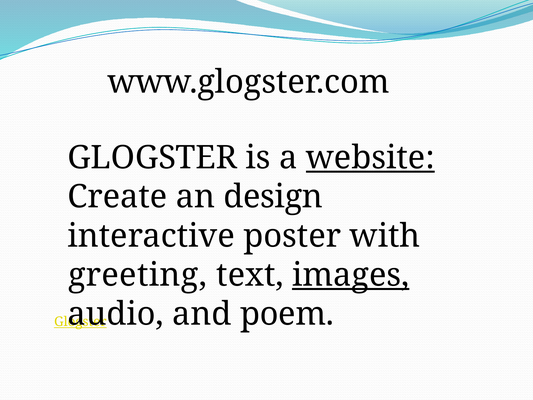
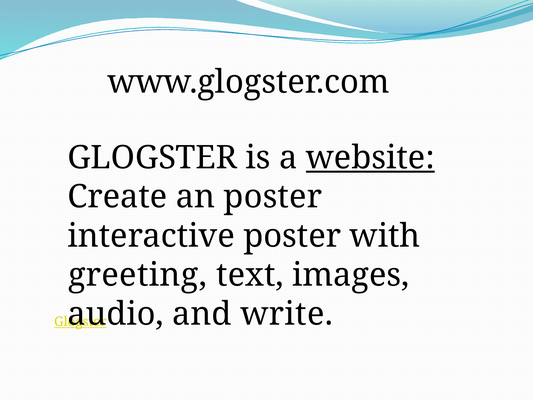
an design: design -> poster (273, 197)
images underline: present -> none (351, 275)
poem: poem -> write (287, 314)
